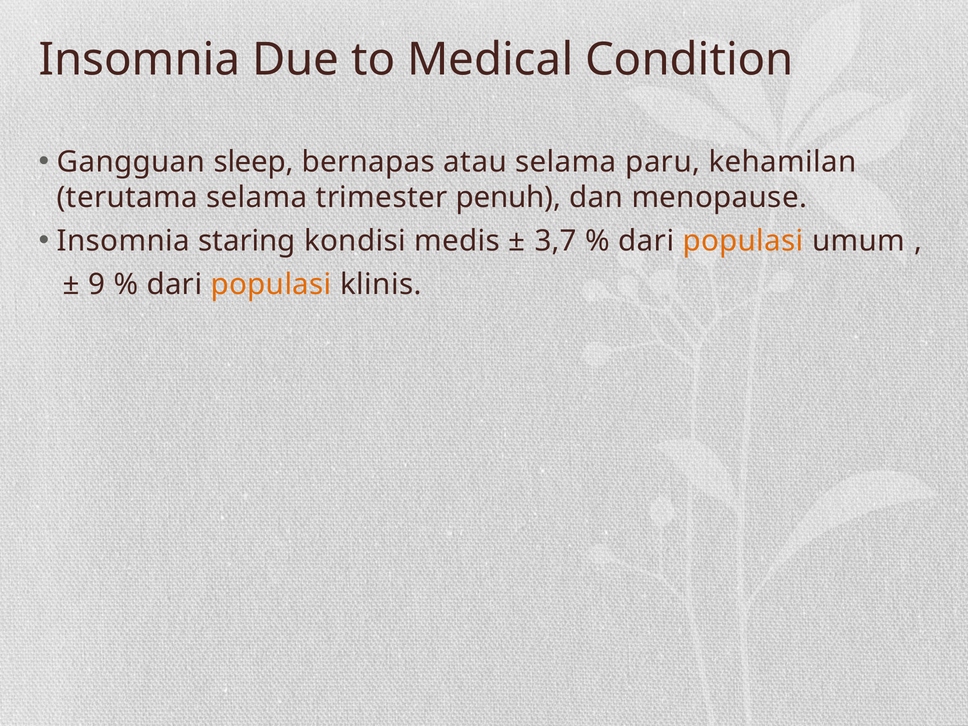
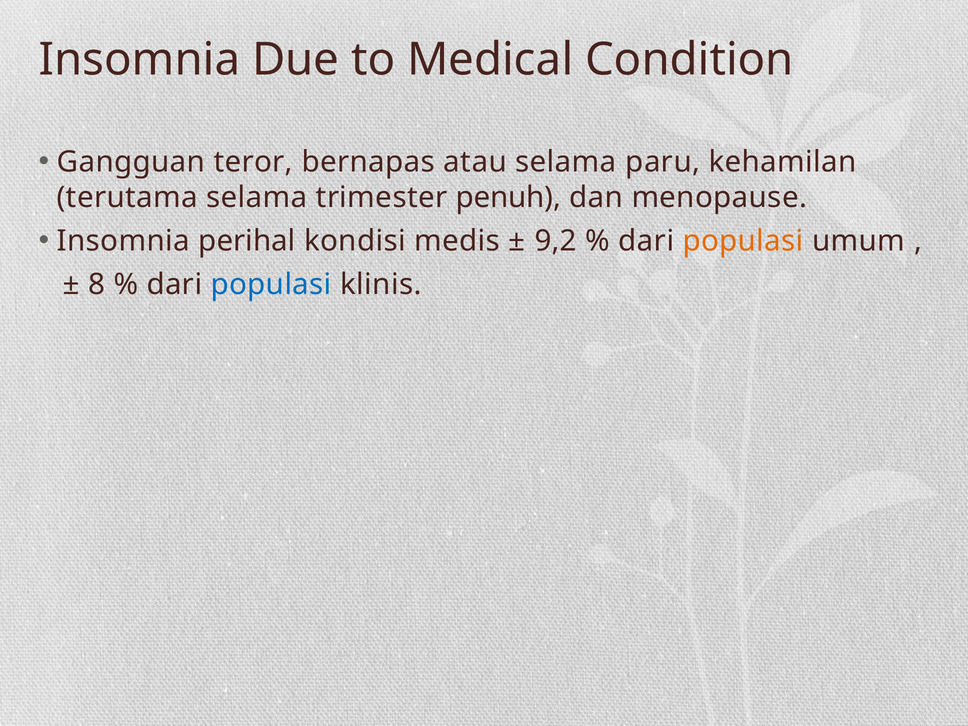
sleep: sleep -> teror (253, 162)
staring: staring -> perihal (247, 241)
3,7: 3,7 -> 9,2 (556, 241)
9: 9 -> 8 (97, 285)
populasi colour: orange -> blue (271, 285)
